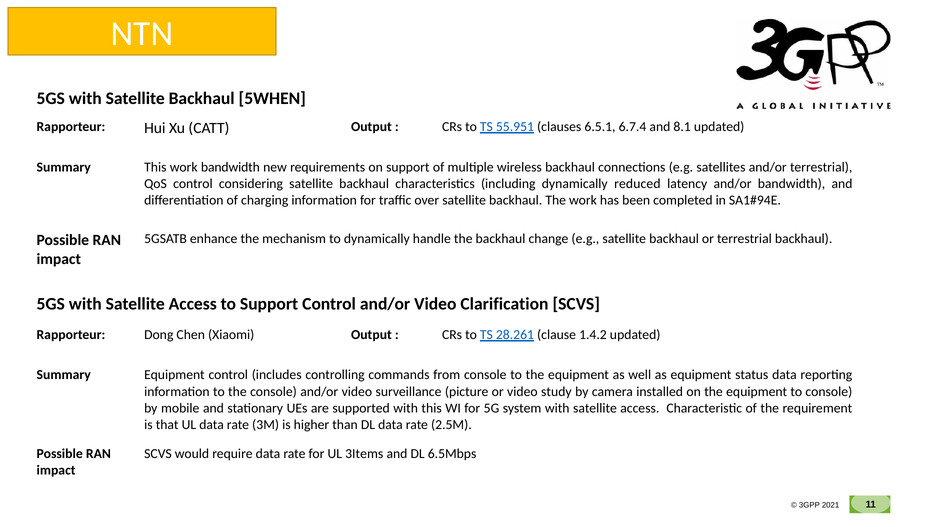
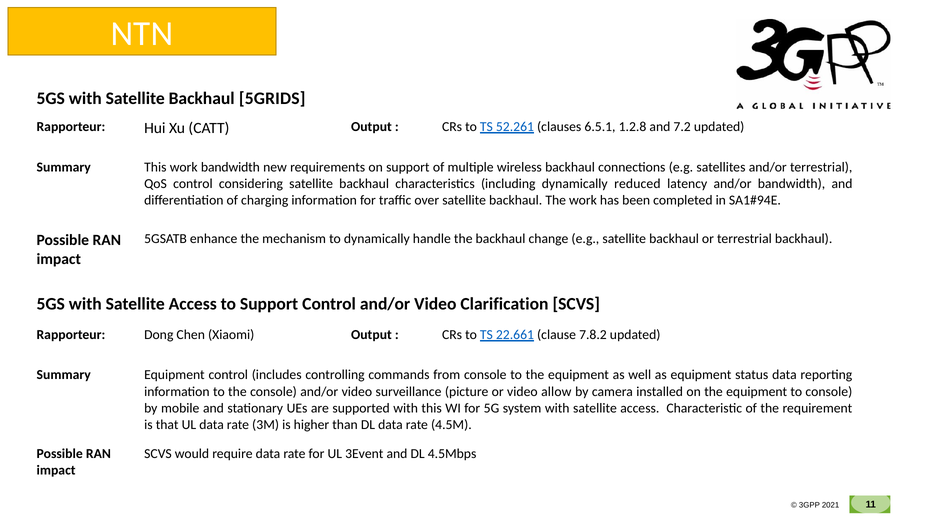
5WHEN: 5WHEN -> 5GRIDS (272, 98)
55.951: 55.951 -> 52.261 (515, 127)
6.7.4: 6.7.4 -> 1.2.8 (632, 127)
8.1: 8.1 -> 7.2 (682, 127)
28.261: 28.261 -> 22.661 (515, 334)
1.4.2: 1.4.2 -> 7.8.2 (593, 334)
study: study -> allow (556, 391)
2.5M: 2.5M -> 4.5M (451, 424)
3Items: 3Items -> 3Event (364, 453)
6.5Mbps: 6.5Mbps -> 4.5Mbps (452, 453)
